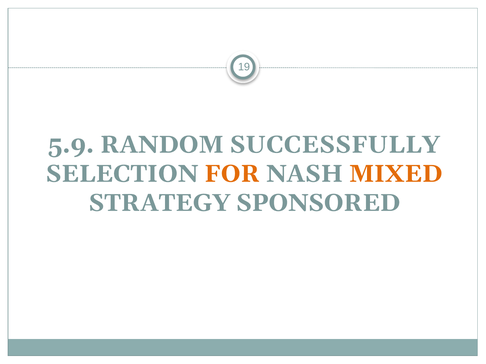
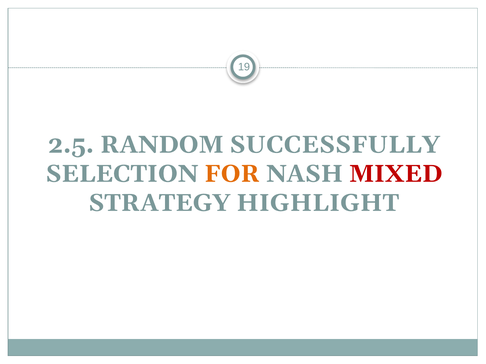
5.9: 5.9 -> 2.5 (71, 145)
MIXED colour: orange -> red (396, 174)
SPONSORED: SPONSORED -> HIGHLIGHT (318, 203)
